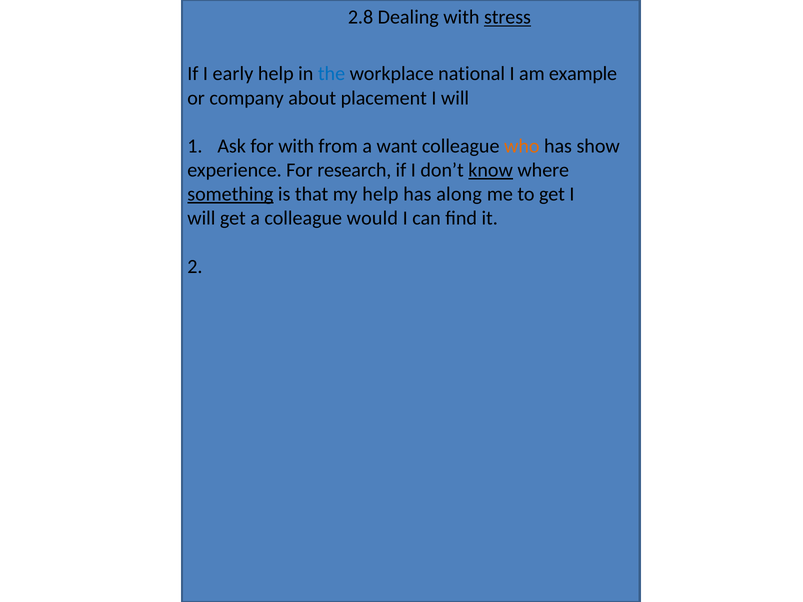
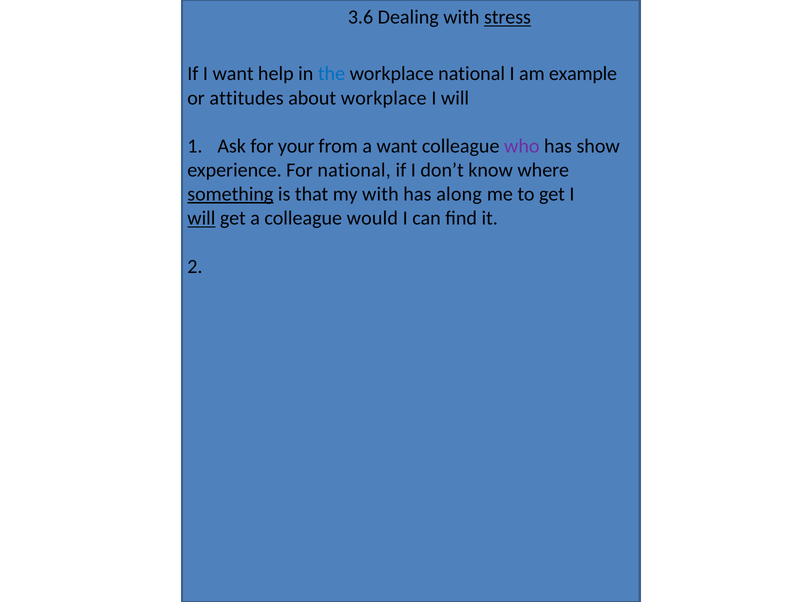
2.8: 2.8 -> 3.6 (361, 17)
I early: early -> want (233, 74)
company: company -> attitudes (247, 98)
about placement: placement -> workplace (384, 98)
for with: with -> your (296, 146)
who colour: orange -> purple (522, 146)
For research: research -> national (354, 170)
know underline: present -> none (491, 170)
my help: help -> with (380, 194)
will underline: none -> present (201, 218)
